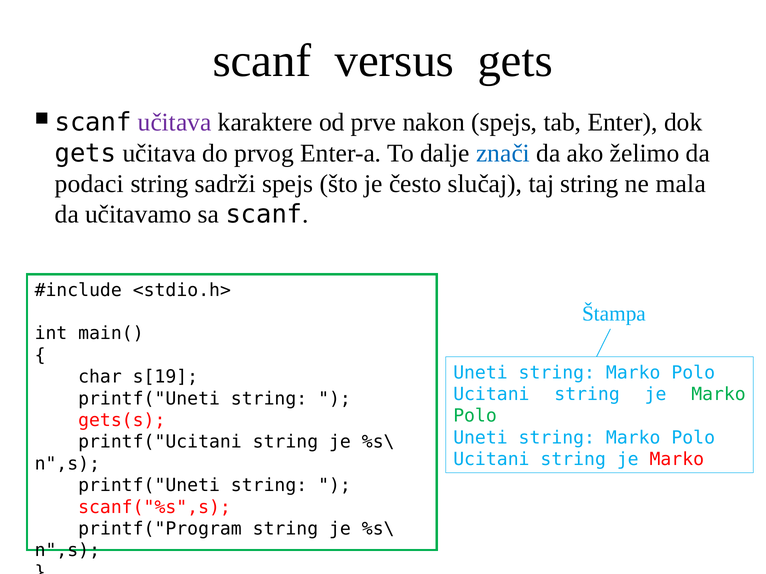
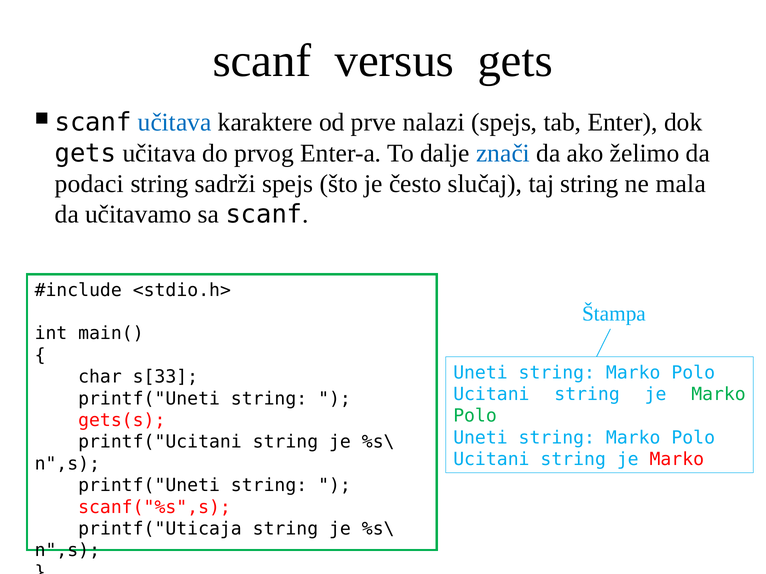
učitava colour: purple -> blue (175, 123)
nakon: nakon -> nalazi (434, 123)
s[19: s[19 -> s[33 (165, 377)
printf("Program: printf("Program -> printf("Uticaja (160, 529)
